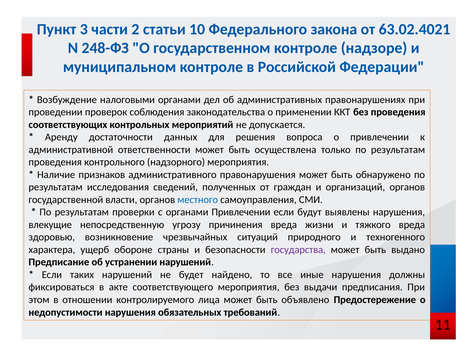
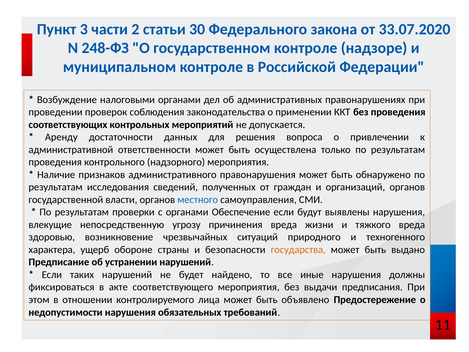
10: 10 -> 30 (197, 29)
63.02.4021: 63.02.4021 -> 33.07.2020 (415, 29)
органами Привлечении: Привлечении -> Обеспечение (241, 212)
государства colour: purple -> orange (298, 250)
